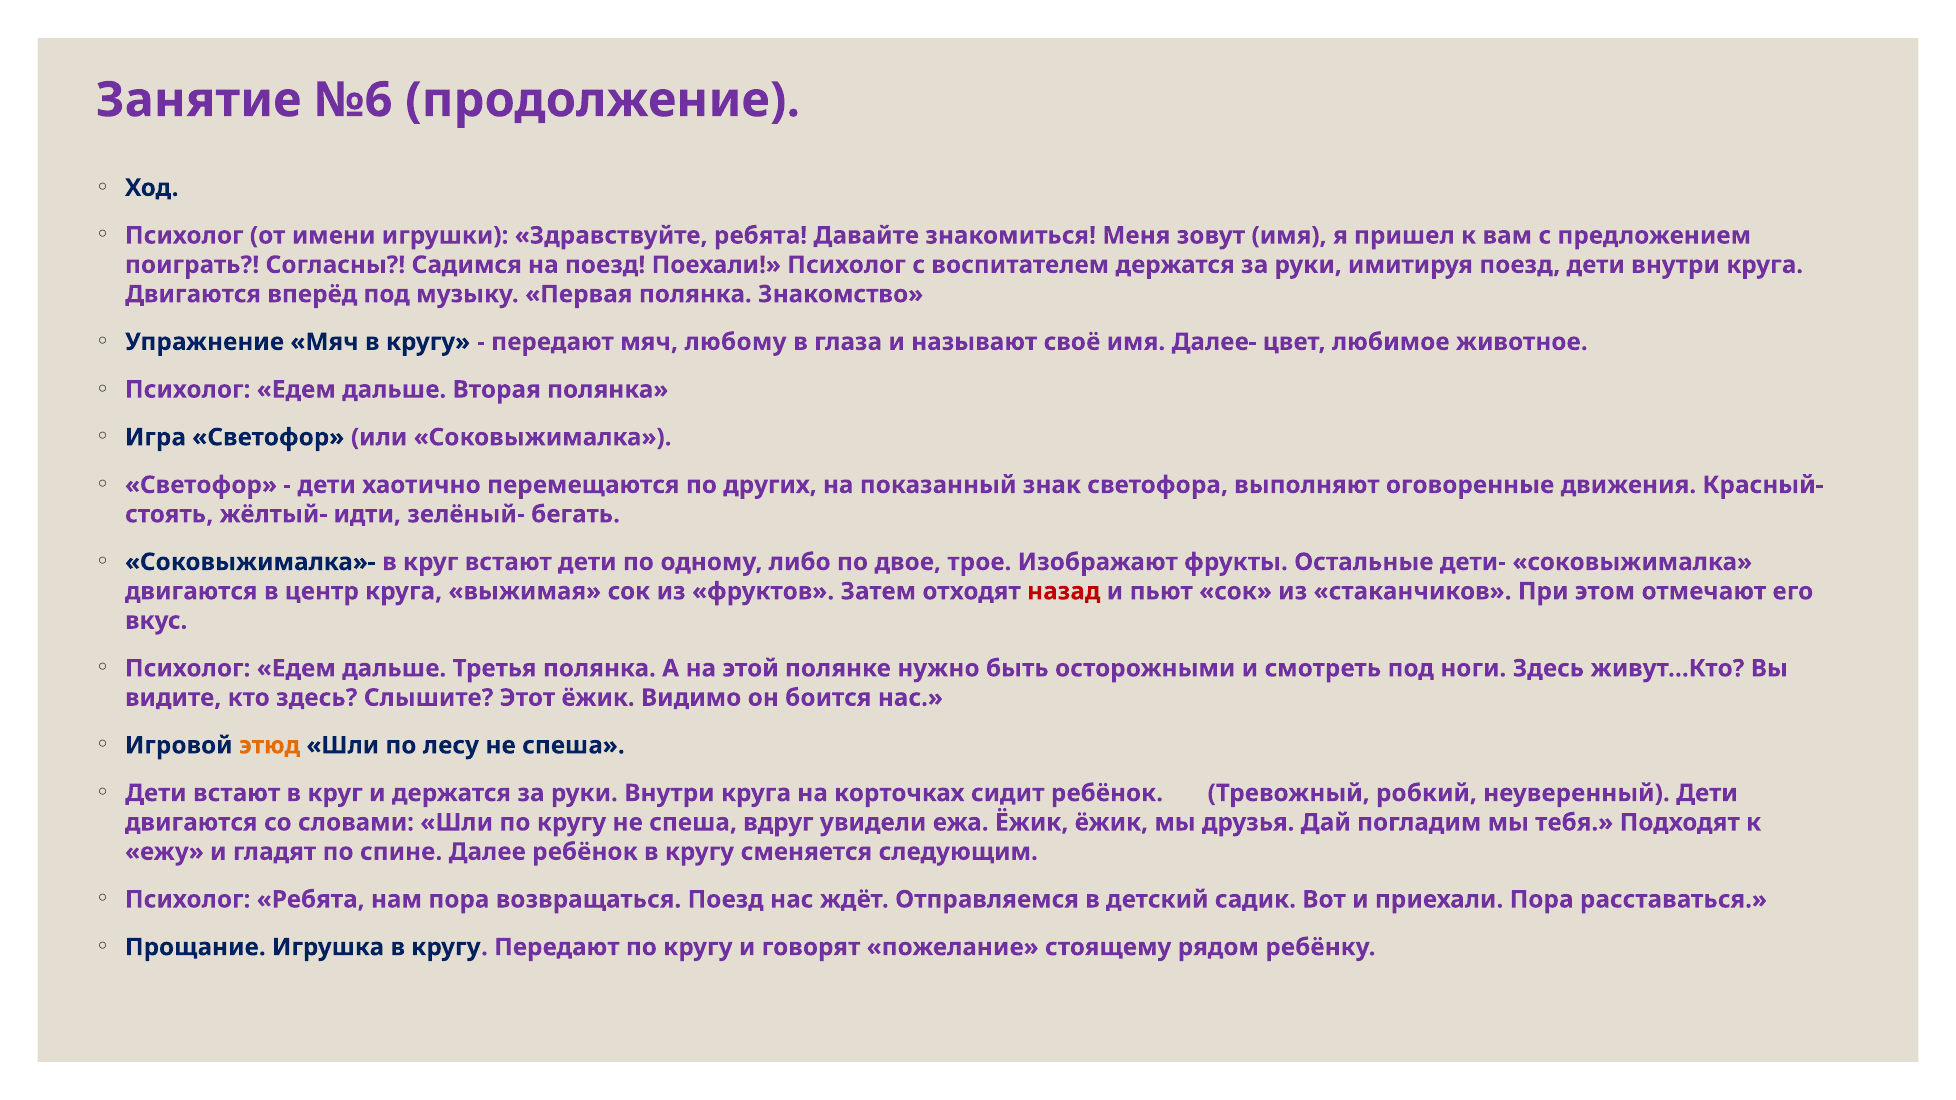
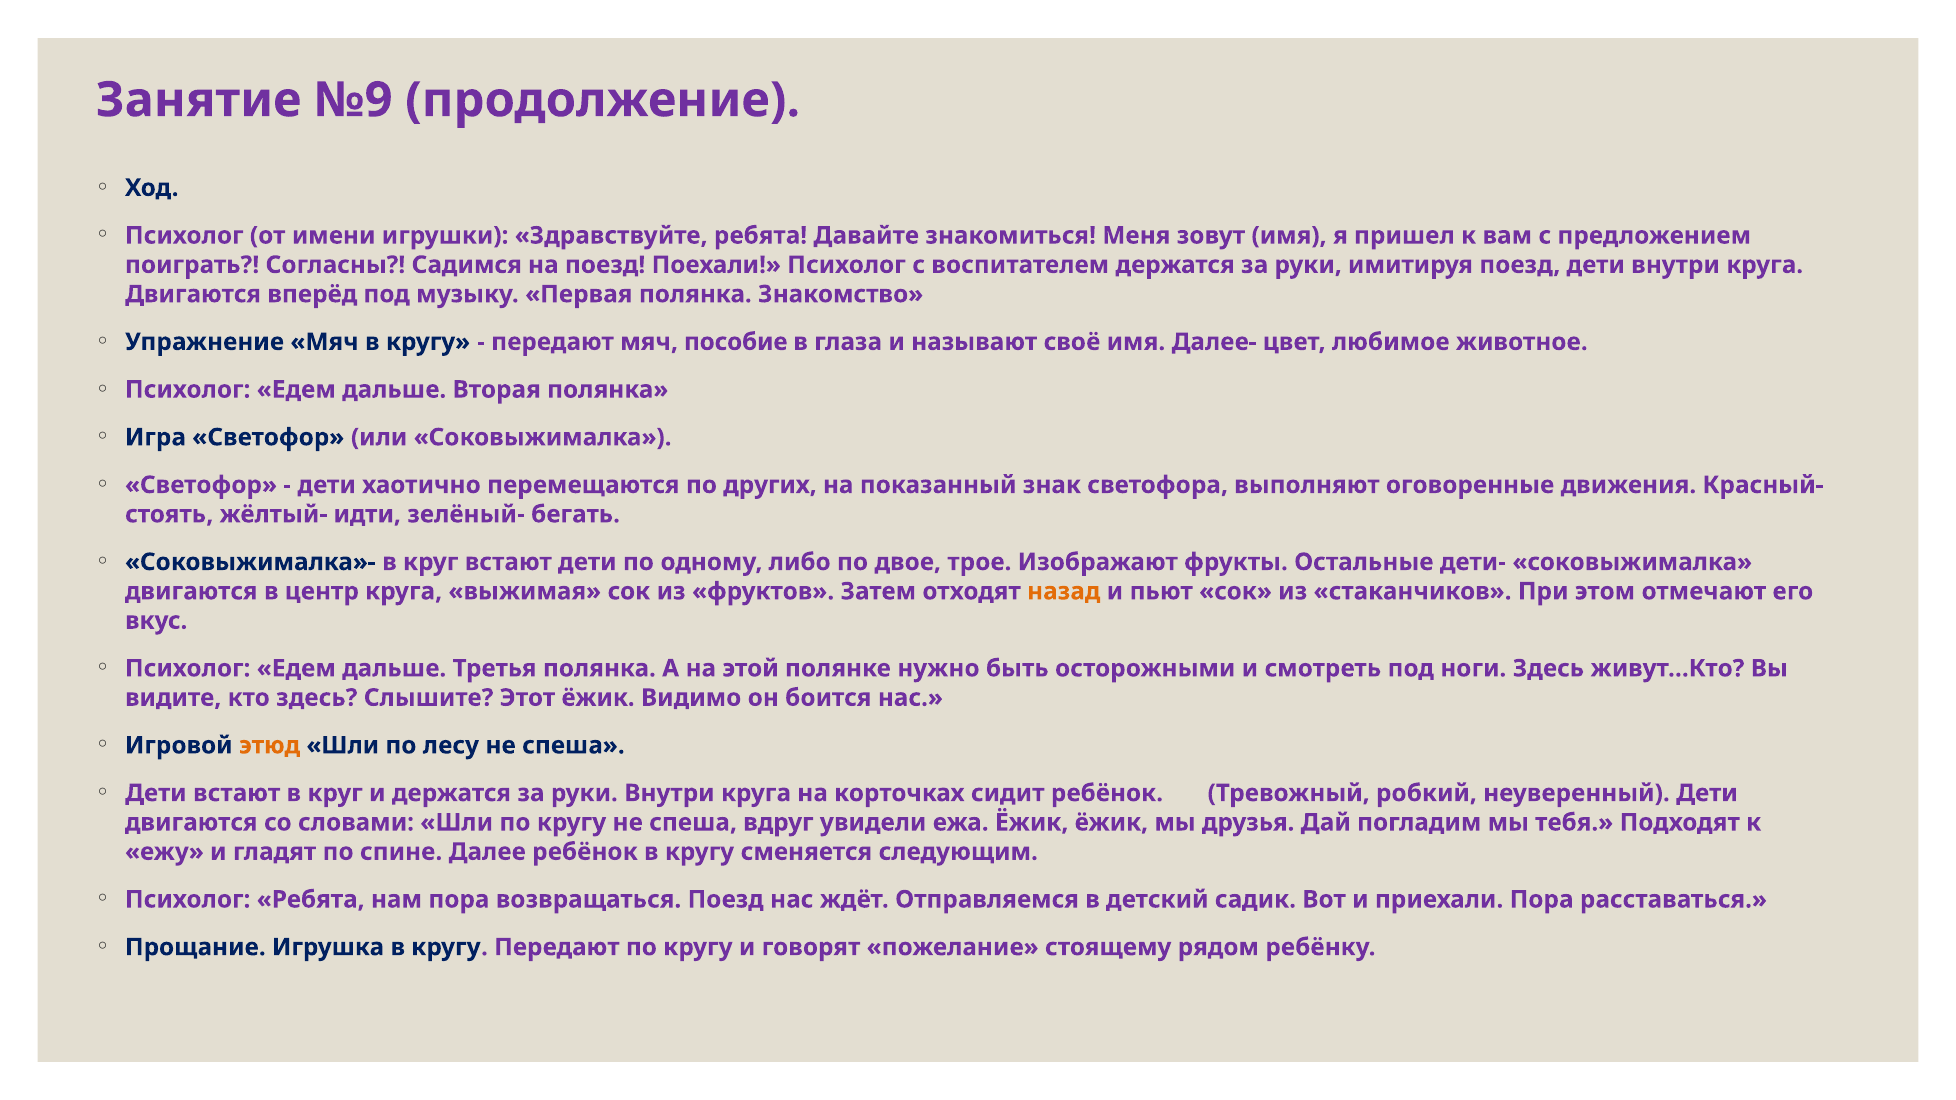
№6: №6 -> №9 (353, 100)
любому: любому -> пособие (736, 342)
назад colour: red -> orange (1064, 591)
